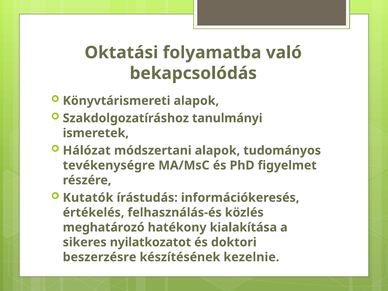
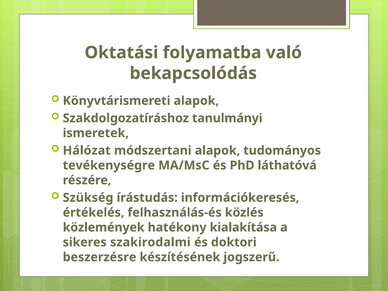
figyelmet: figyelmet -> láthatóvá (287, 165)
Kutatók: Kutatók -> Szükség (88, 198)
meghatározó: meghatározó -> közlemények (104, 227)
nyilatkozatot: nyilatkozatot -> szakirodalmi (150, 242)
kezelnie: kezelnie -> jogszerű (251, 257)
